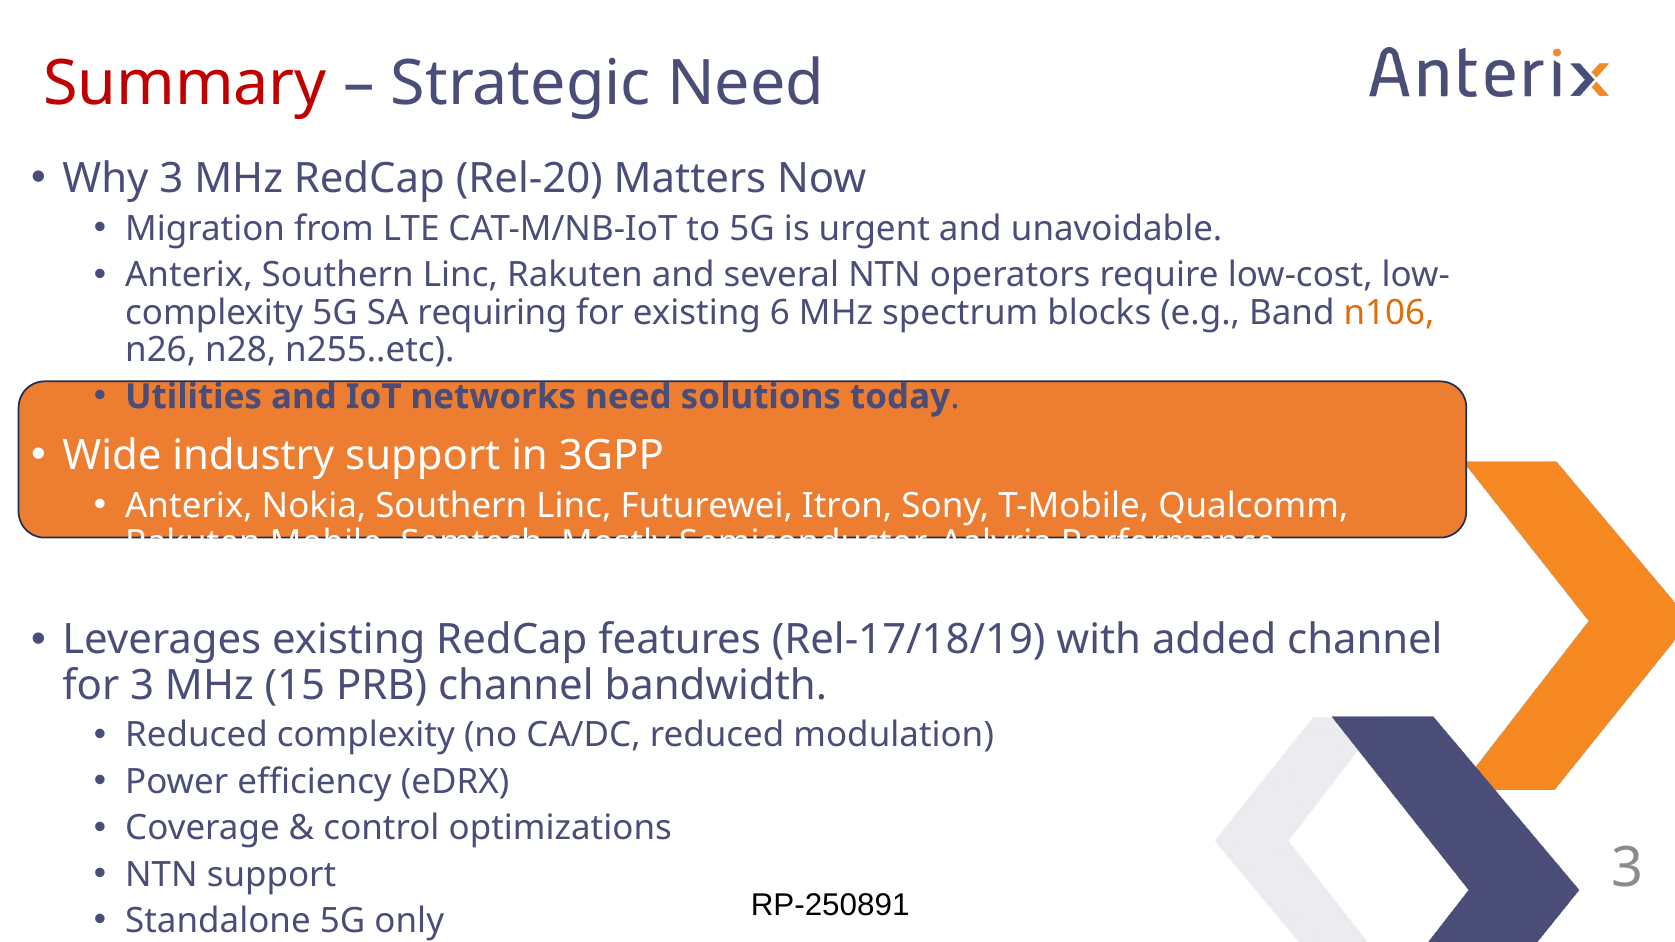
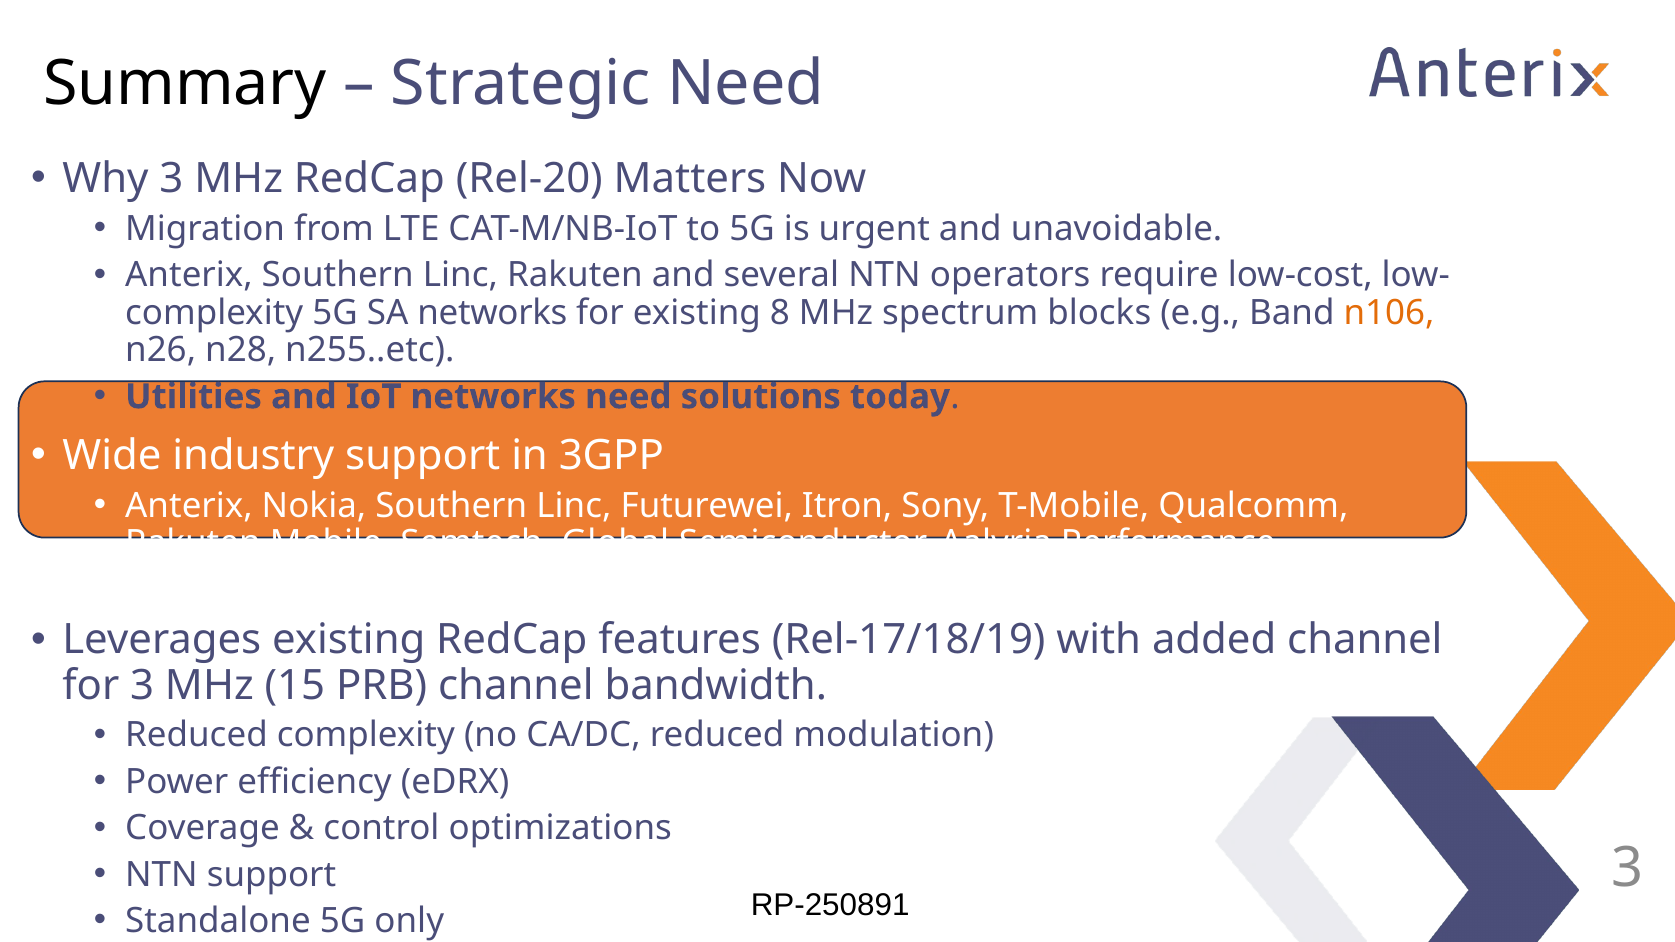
Summary colour: red -> black (185, 84)
SA requiring: requiring -> networks (492, 313)
6: 6 -> 8 (780, 313)
Mostly: Mostly -> Global (615, 544)
